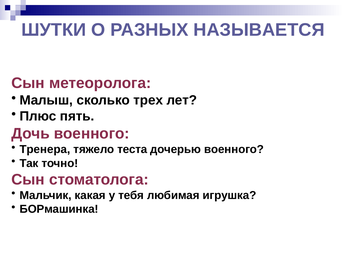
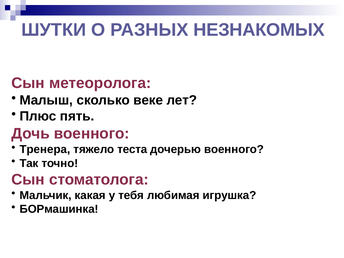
НАЗЫВАЕТСЯ: НАЗЫВАЕТСЯ -> НЕЗНАКОМЫХ (259, 30)
трех: трех -> веке (148, 100)
